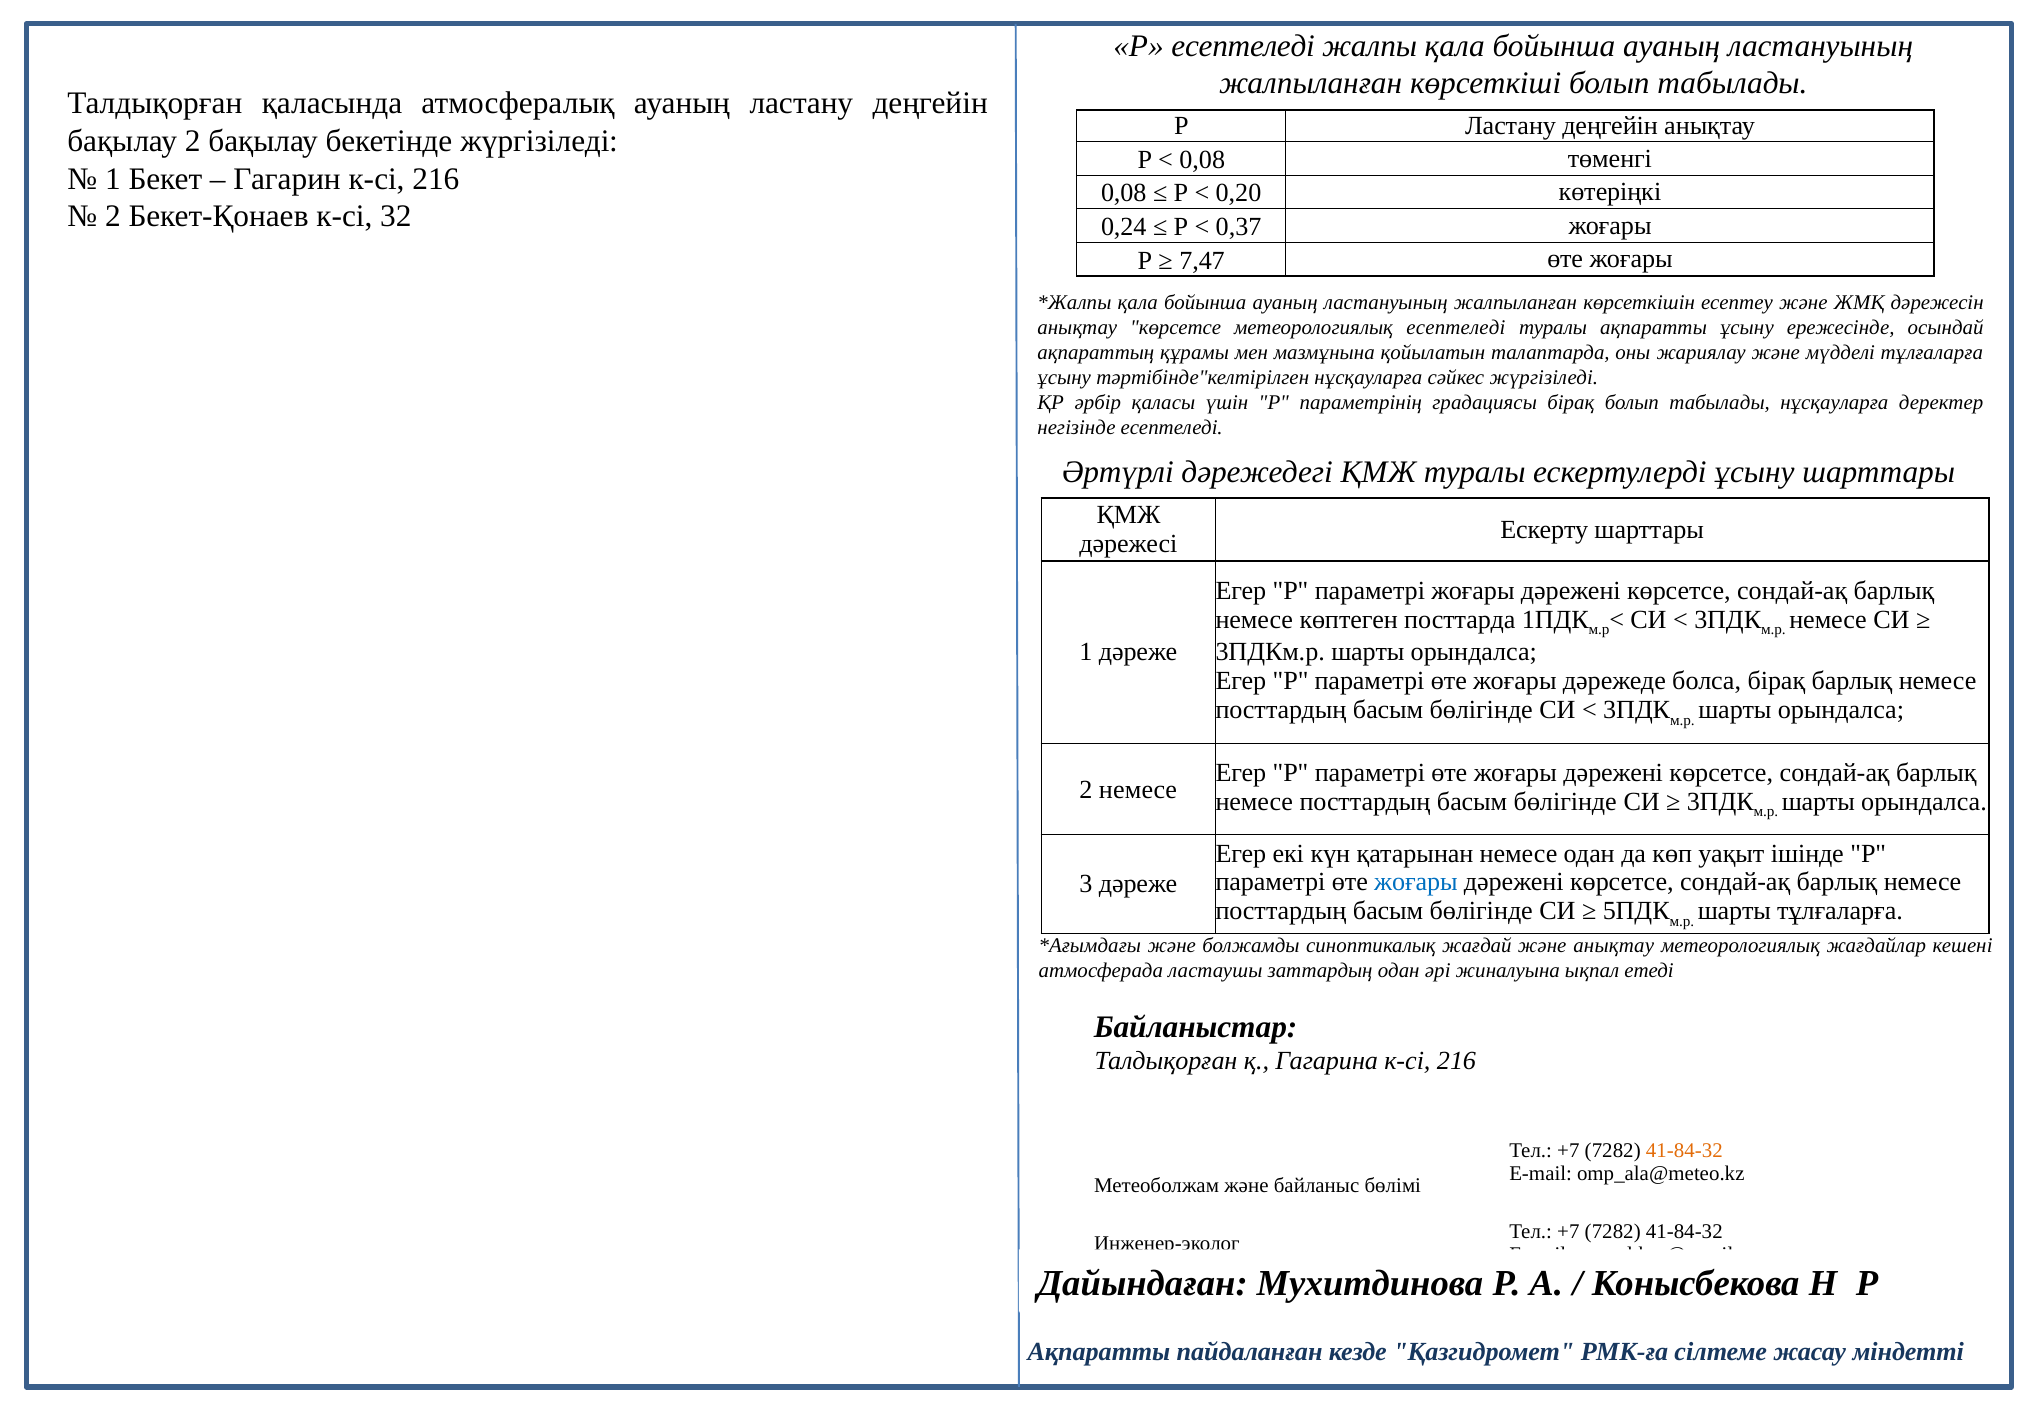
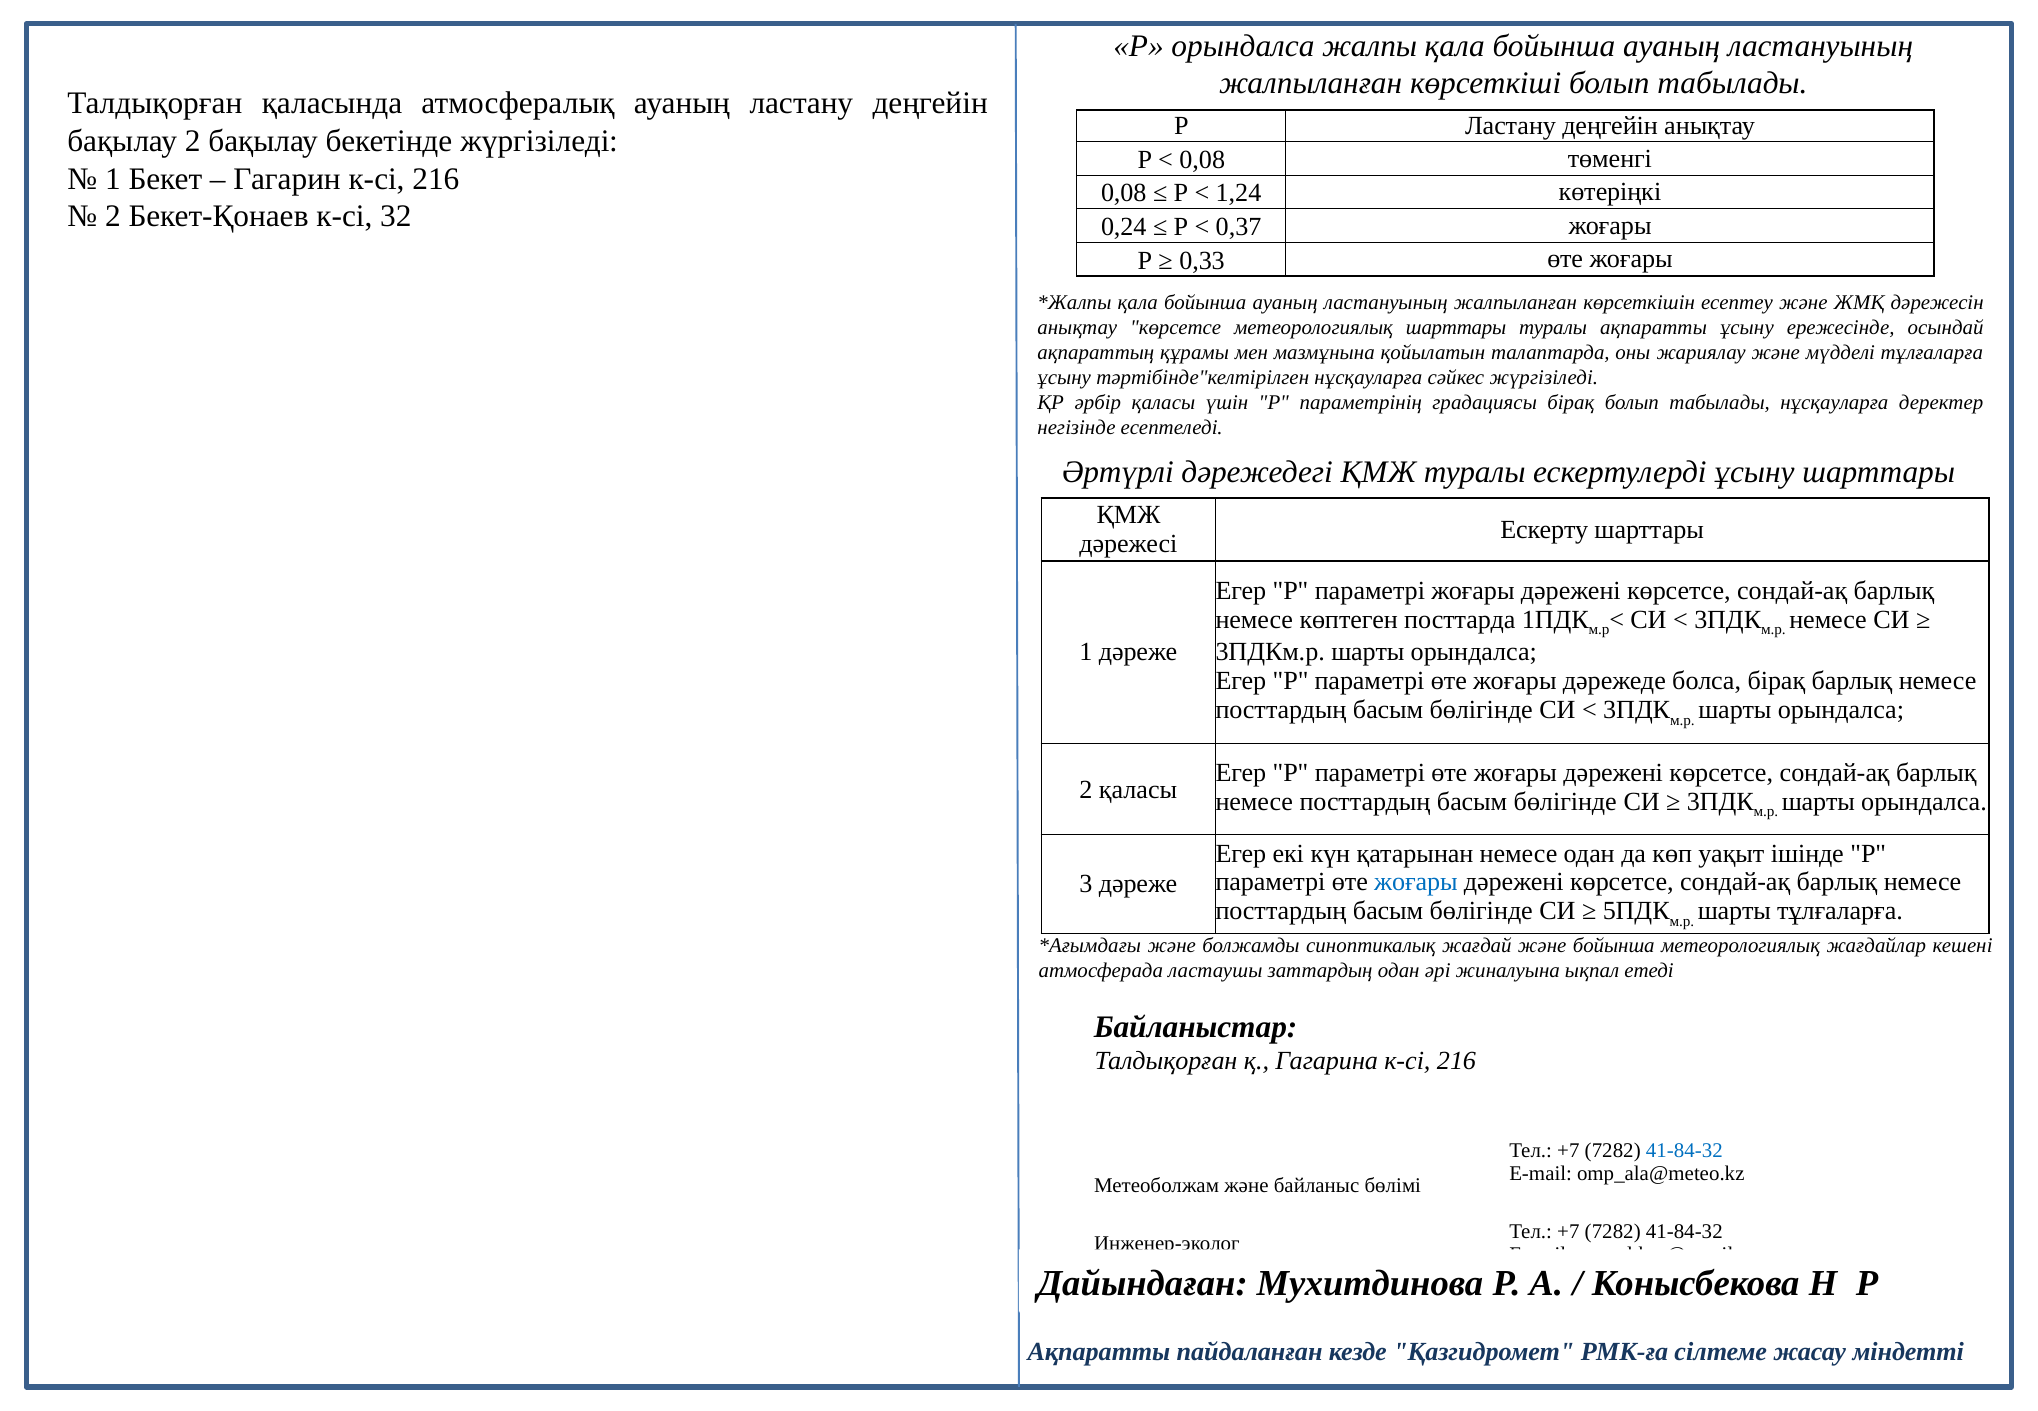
Р есептеледі: есептеледі -> орындалса (1243, 46)
0,20: 0,20 -> 1,24 (1239, 193)
7,47: 7,47 -> 0,33 (1202, 260)
метеорологиялық есептеледі: есептеледі -> шарттары (1456, 327)
2 немесе: немесе -> қаласы (1138, 789)
және анықтау: анықтау -> бойынша (1614, 946)
41-84-32 colour: orange -> blue (1684, 1150)
